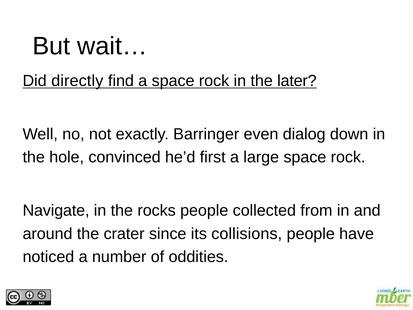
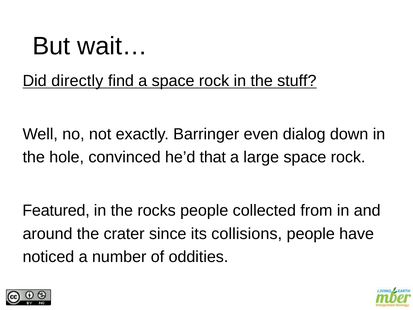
later: later -> stuff (297, 81)
first: first -> that (213, 157)
Navigate: Navigate -> Featured (56, 210)
